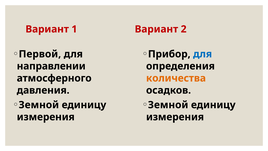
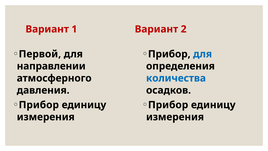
количества colour: orange -> blue (176, 78)
Земной: Земной -> Прибор (39, 105)
Земной: Земной -> Прибор (168, 105)
